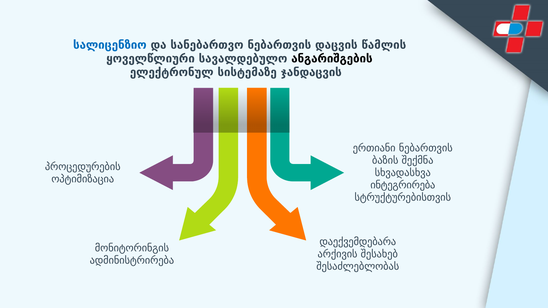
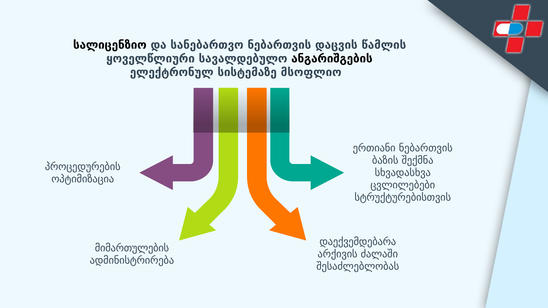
სალიცენზიო colour: blue -> black (110, 45)
ჯანდაცვის: ჯანდაცვის -> მსოფლიო (311, 73)
ინტეგრირება: ინტეგრირება -> ცვლილებები (403, 185)
მონიტორინგის: მონიტორინგის -> მიმართულების (132, 248)
შესახებ: შესახებ -> ძალაში (379, 254)
